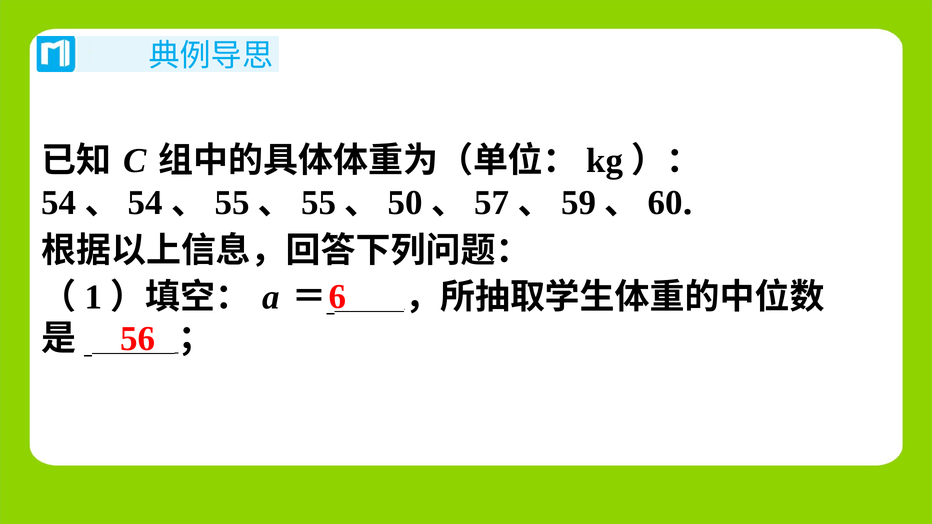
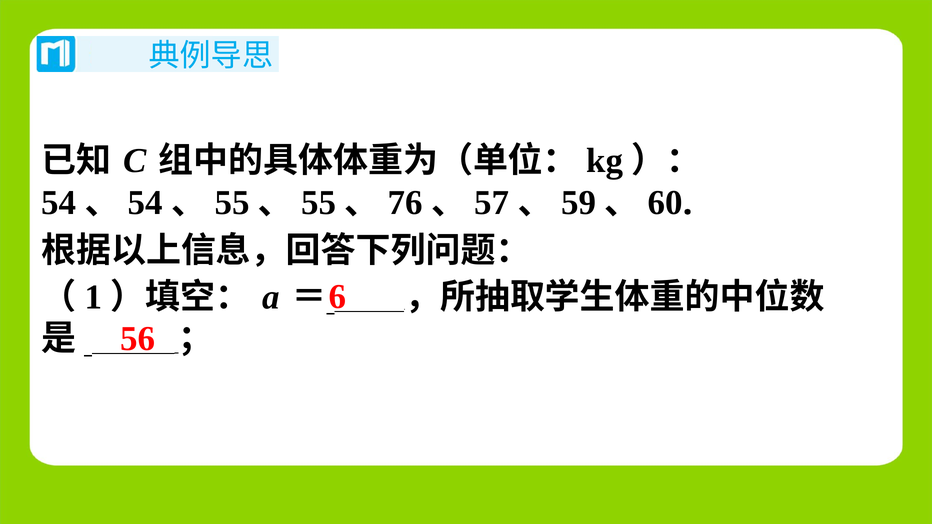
50: 50 -> 76 (405, 203)
